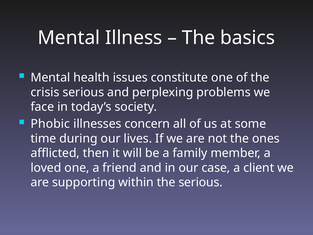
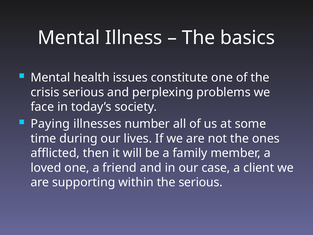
Phobic: Phobic -> Paying (50, 124)
concern: concern -> number (147, 124)
